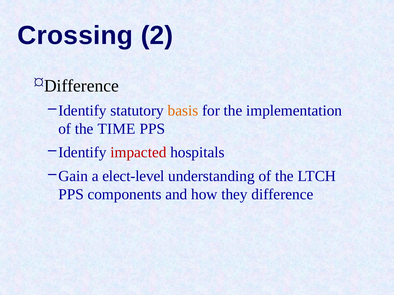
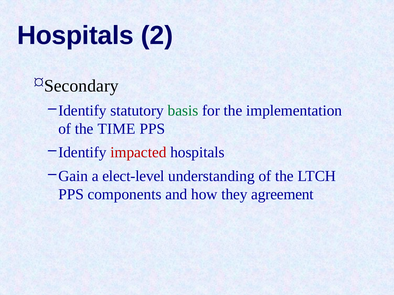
Crossing: Crossing -> Hospitals (75, 35)
Difference: Difference -> Secondary (81, 86)
basis colour: orange -> green (183, 111)
they difference: difference -> agreement (282, 195)
